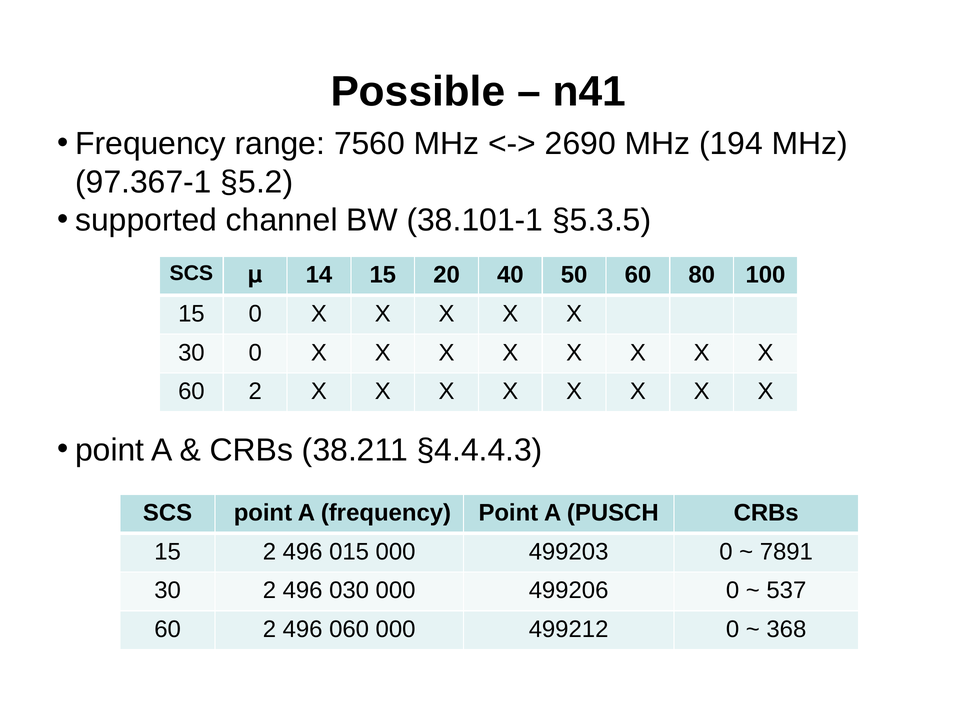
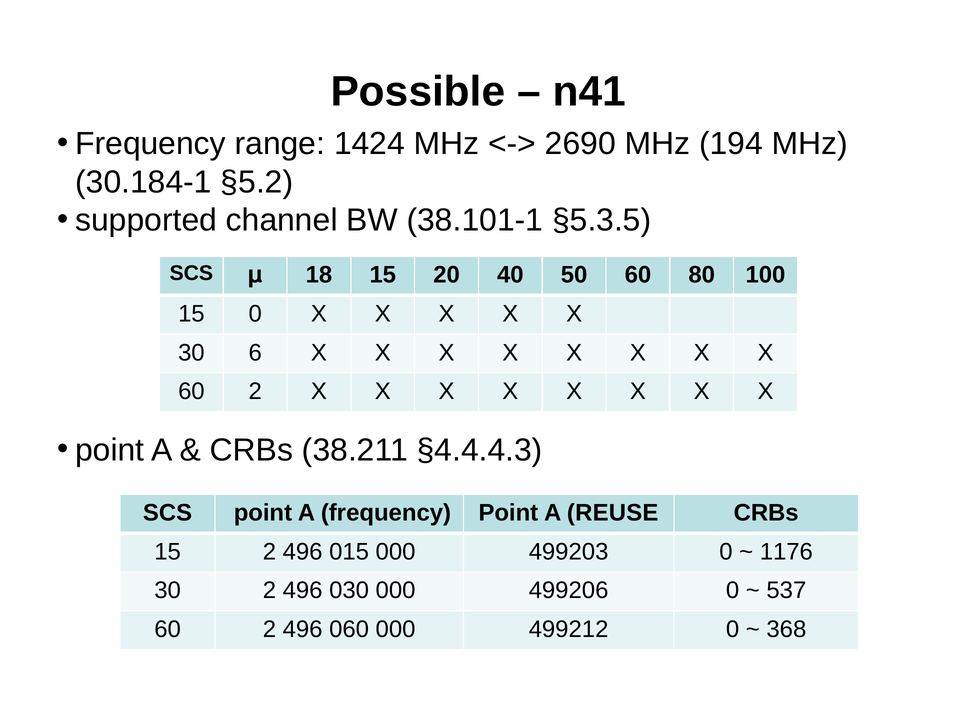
7560: 7560 -> 1424 (369, 144)
97.367-1: 97.367-1 -> 30.184-1 (143, 182)
14: 14 -> 18 (319, 275)
30 0: 0 -> 6 (255, 353)
PUSCH: PUSCH -> REUSE (613, 513)
7891: 7891 -> 1176 (786, 551)
